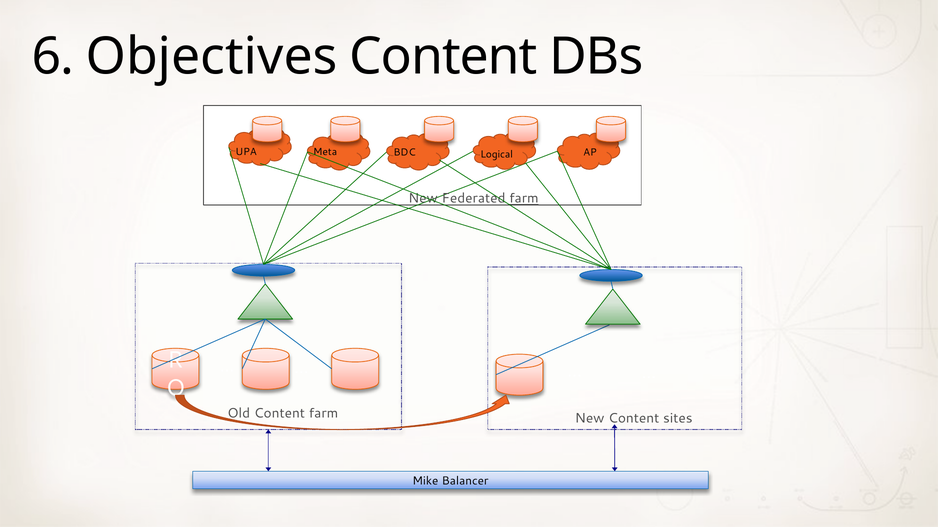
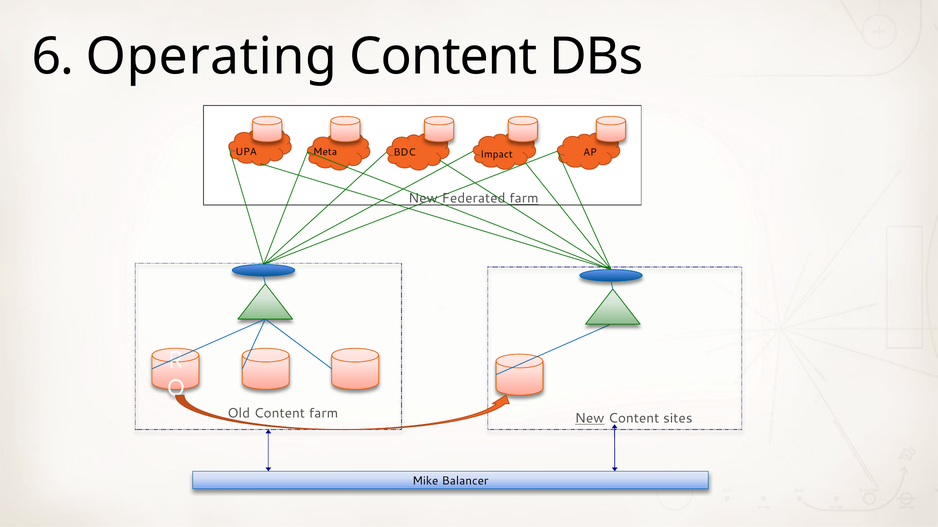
Objectives: Objectives -> Operating (211, 57)
Logical: Logical -> Impact (497, 154)
New underline: none -> present (590, 419)
